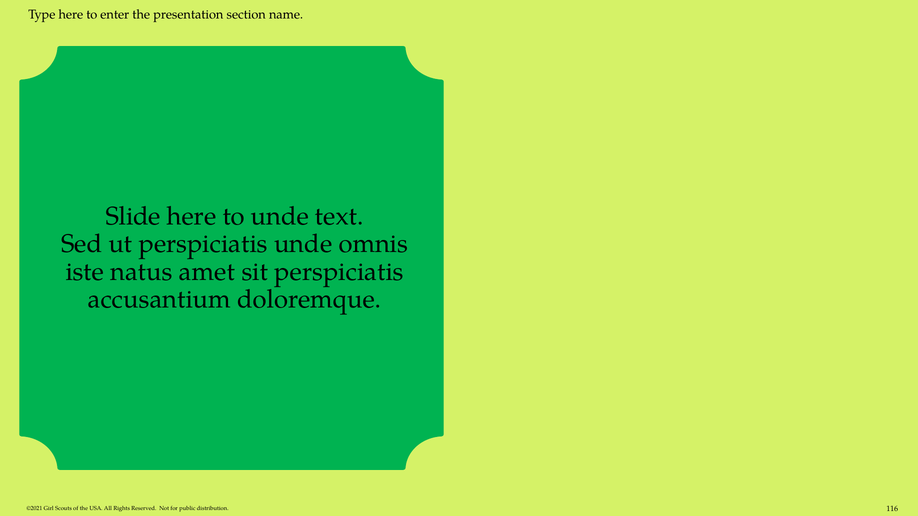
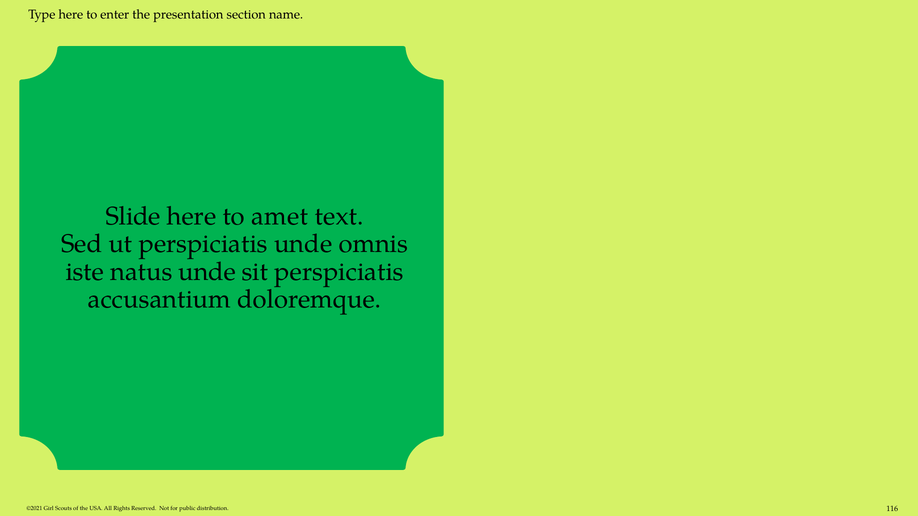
to unde: unde -> amet (280, 217)
natus amet: amet -> unde (207, 272)
